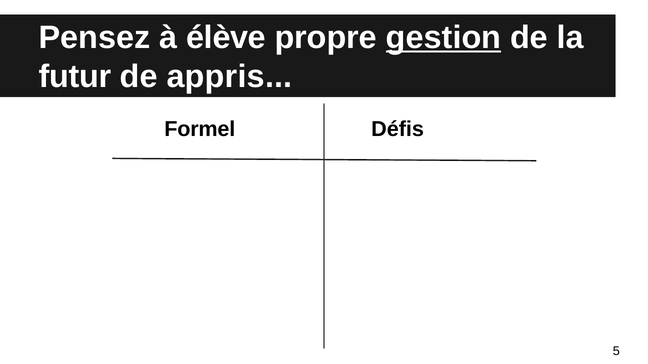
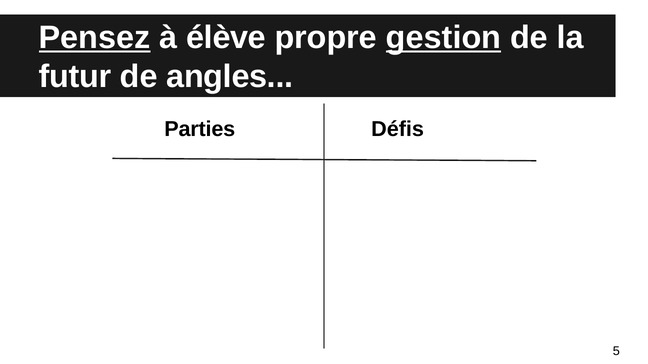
Pensez underline: none -> present (95, 38)
appris: appris -> angles (230, 76)
Formel: Formel -> Parties (200, 129)
